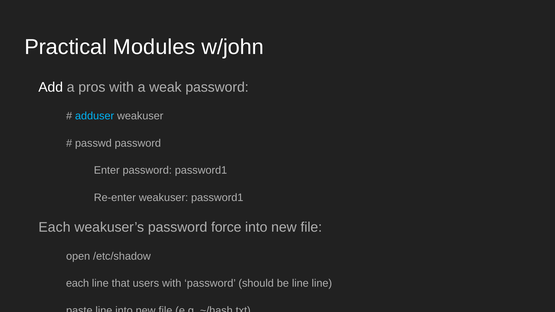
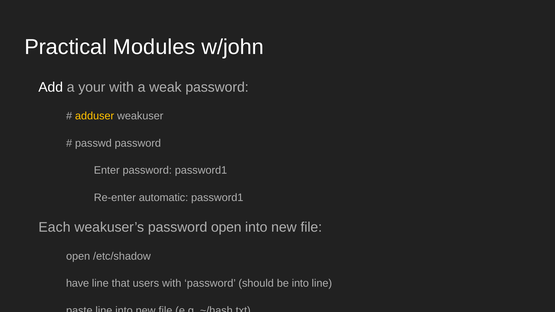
a pros: pros -> your (92, 87)
adduser colour: light blue -> yellow (95, 116)
Re-enter weakuser: weakuser -> automatic (163, 198)
password force: force -> open (226, 228)
each: each -> have (78, 284)
be line: line -> into (300, 284)
